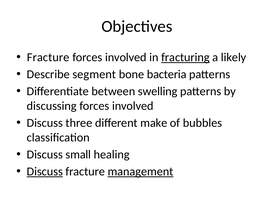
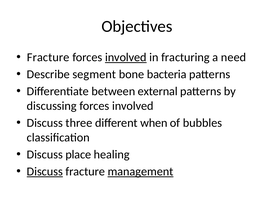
involved underline: none -> present (126, 57)
fracturing underline: present -> none (185, 57)
likely: likely -> need (234, 57)
swelling: swelling -> external (158, 92)
make: make -> when (154, 123)
small: small -> place (78, 155)
